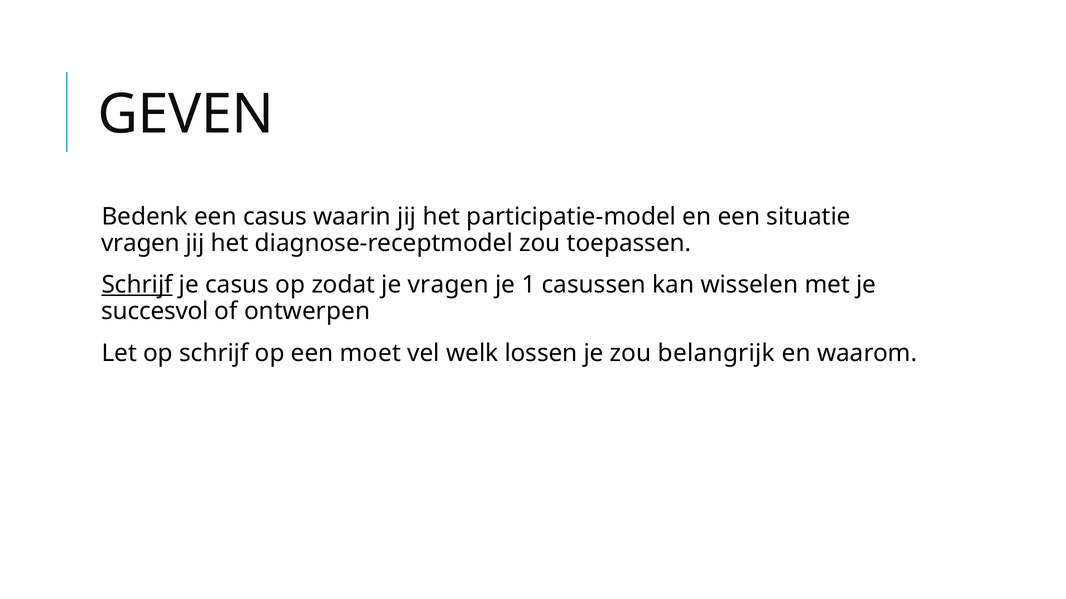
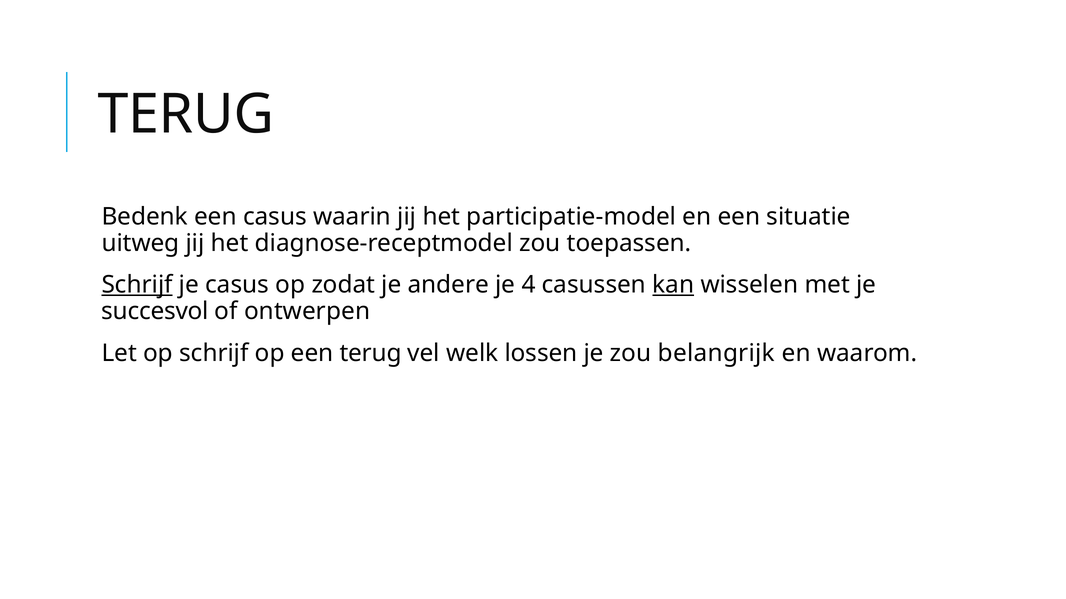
GEVEN: GEVEN -> TERUG (186, 114)
vragen: vragen -> uitweg (140, 243)
je vragen: vragen -> andere (448, 285)
1: 1 -> 4 (529, 285)
kan underline: none -> present (673, 285)
een moet: moet -> terug (371, 354)
